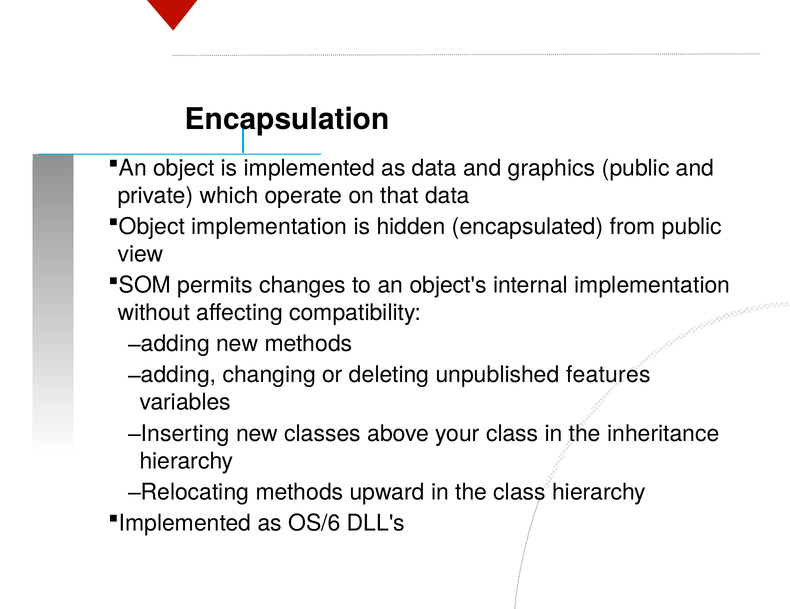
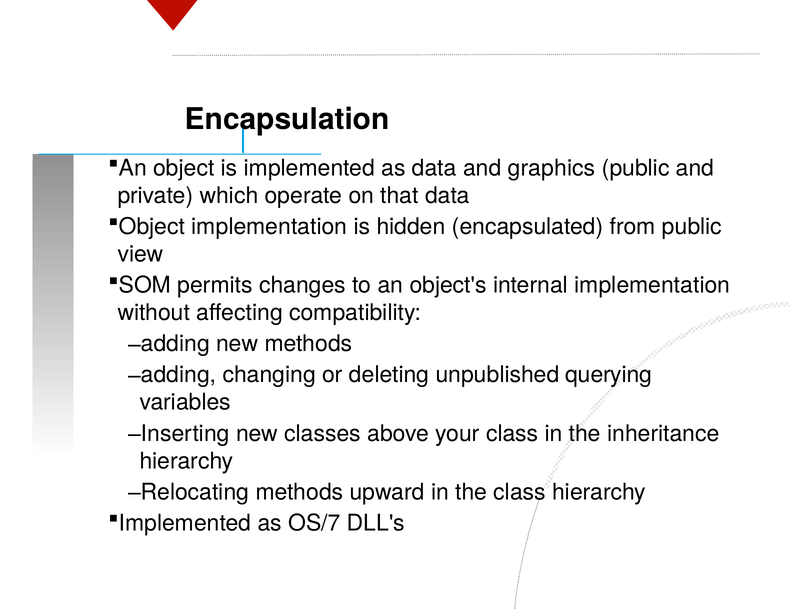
features: features -> querying (609, 375)
OS/6: OS/6 -> OS/7 (314, 523)
